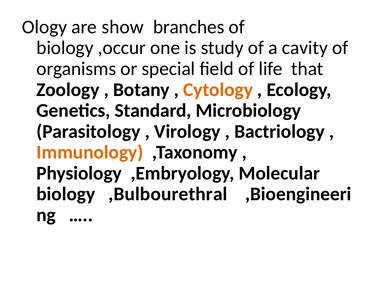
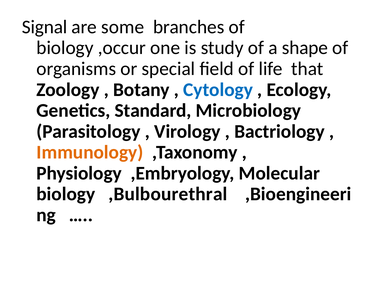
Ology: Ology -> Signal (45, 27)
show: show -> some (123, 27)
cavity: cavity -> shape (305, 48)
Cytology colour: orange -> blue (218, 89)
